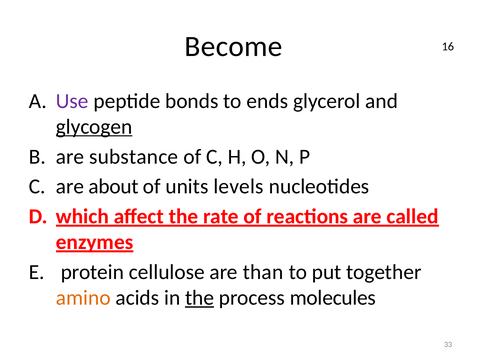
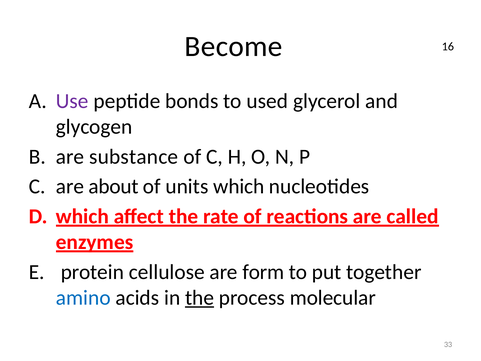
ends: ends -> used (267, 101)
glycogen underline: present -> none (94, 127)
units levels: levels -> which (239, 186)
than: than -> form (263, 272)
amino colour: orange -> blue (83, 298)
molecules: molecules -> molecular (333, 298)
